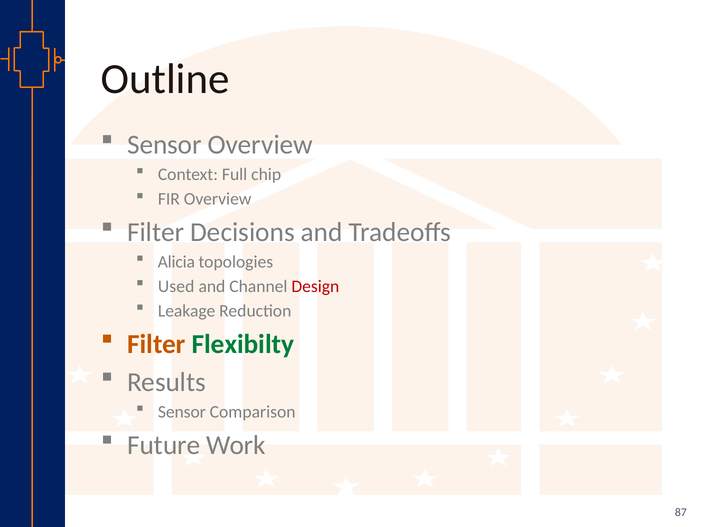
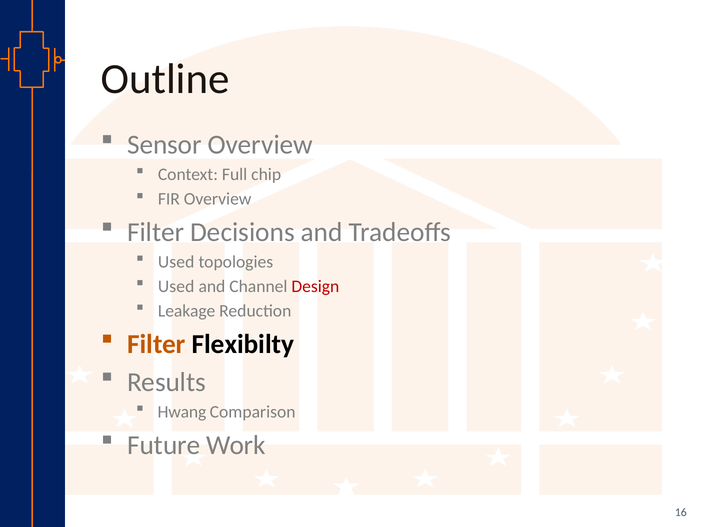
Alicia: Alicia -> Used (176, 262)
Flexibilty colour: green -> black (243, 344)
Sensor: Sensor -> Hwang (182, 412)
87: 87 -> 16 (681, 513)
